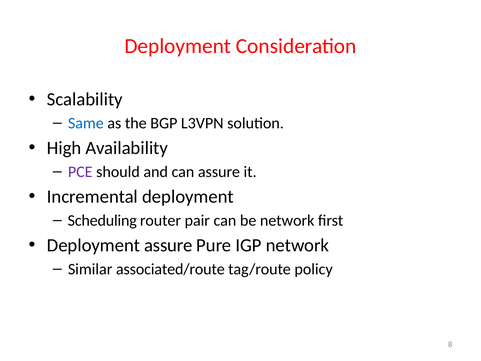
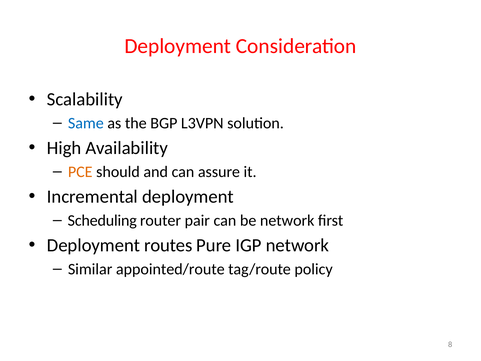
PCE colour: purple -> orange (80, 172)
Deployment assure: assure -> routes (168, 245)
associated/route: associated/route -> appointed/route (170, 269)
